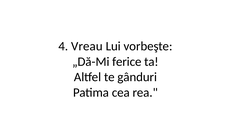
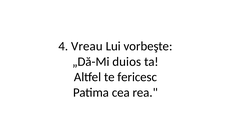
ferice: ferice -> duios (127, 62)
gânduri: gânduri -> fericesc (137, 77)
